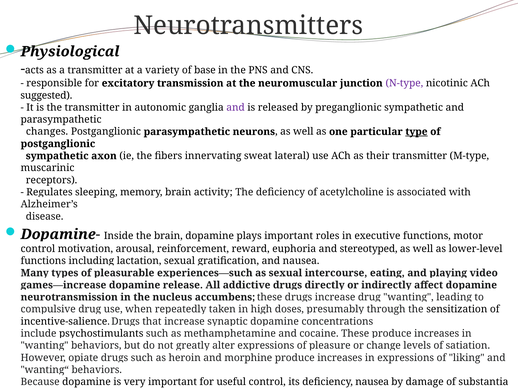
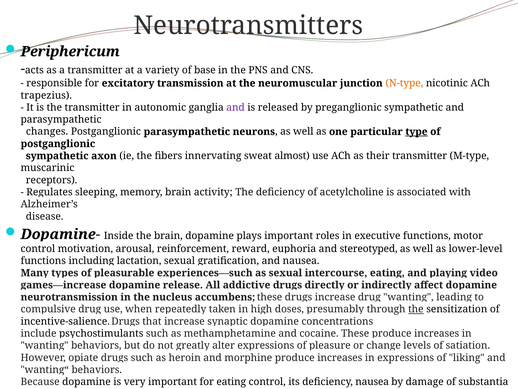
Physiological: Physiological -> Periphericum (70, 51)
N-type colour: purple -> orange (404, 83)
suggested: suggested -> trapezius (46, 95)
lateral: lateral -> almost (292, 156)
the underline: none -> present (416, 309)
for useful: useful -> eating (231, 381)
